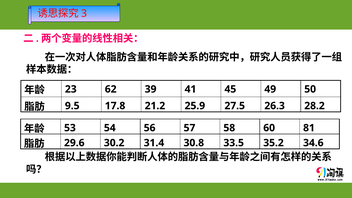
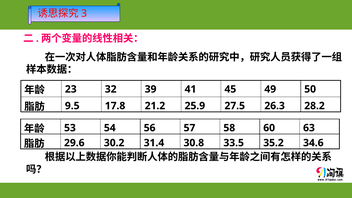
62: 62 -> 32 (111, 89)
81: 81 -> 63 (309, 128)
